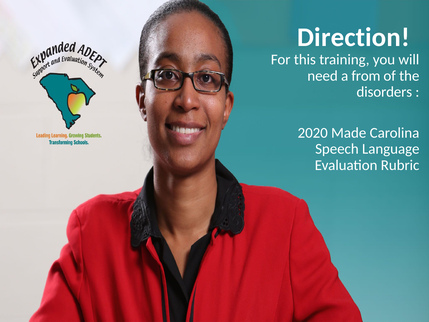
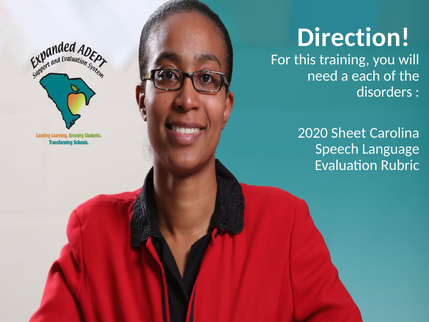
from: from -> each (366, 76)
Made: Made -> Sheet (349, 133)
